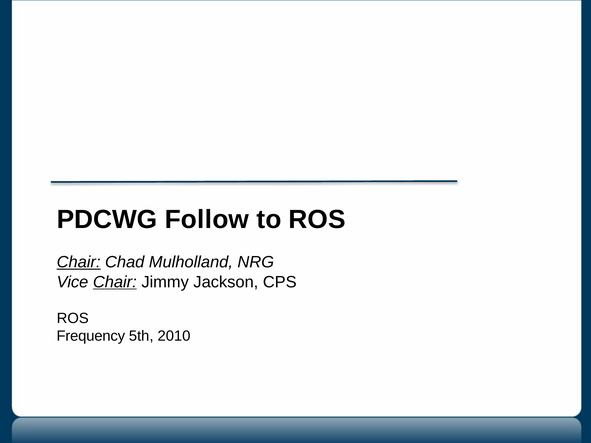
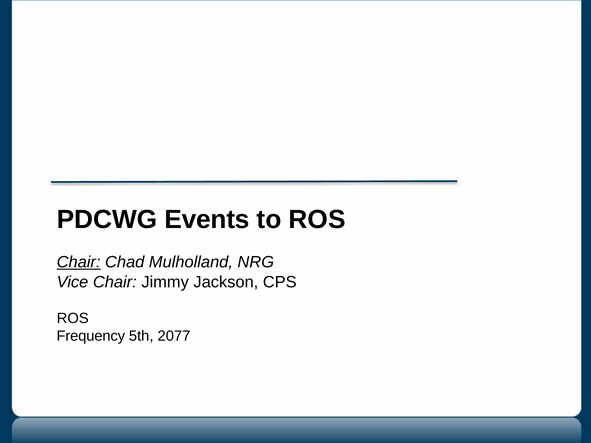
Follow: Follow -> Events (207, 220)
Chair underline: present -> none (115, 282)
2010: 2010 -> 2077 (174, 336)
